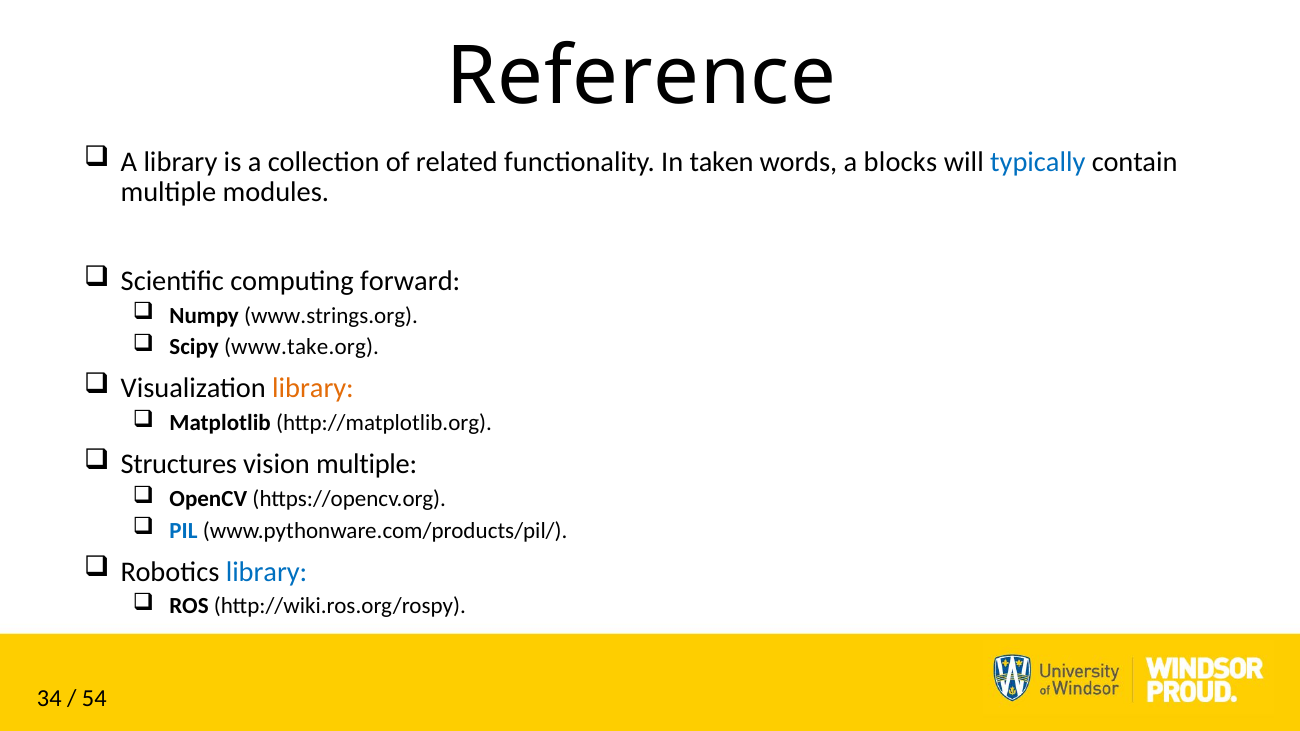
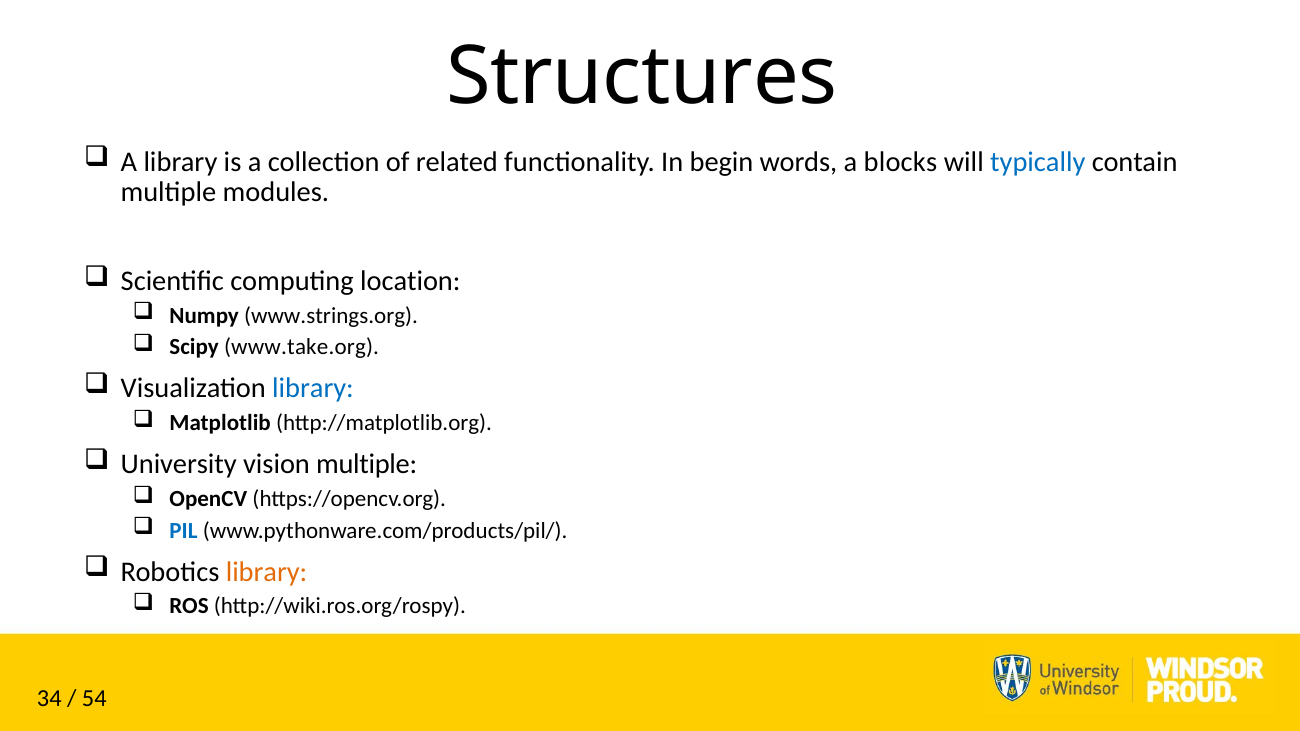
Reference: Reference -> Structures (642, 77)
taken: taken -> begin (721, 162)
forward: forward -> location (410, 281)
library colour: orange -> blue (313, 389)
Structures: Structures -> University (179, 464)
library colour: blue -> orange (267, 572)
